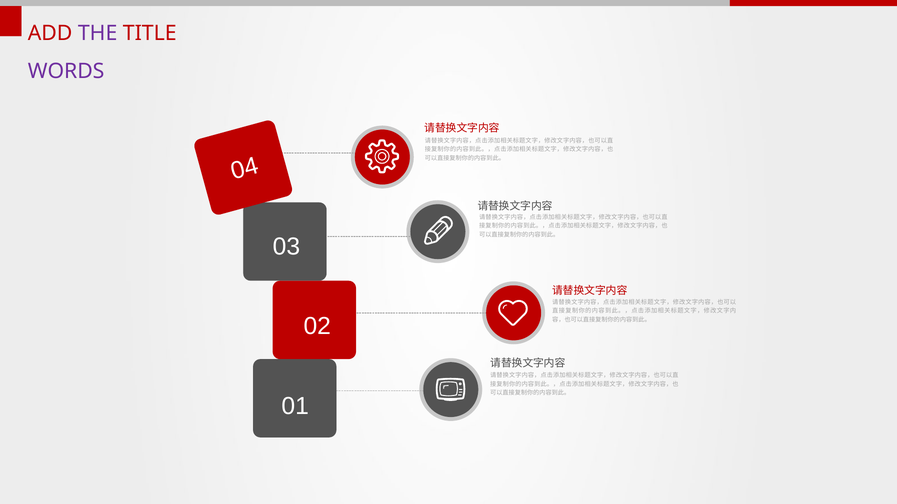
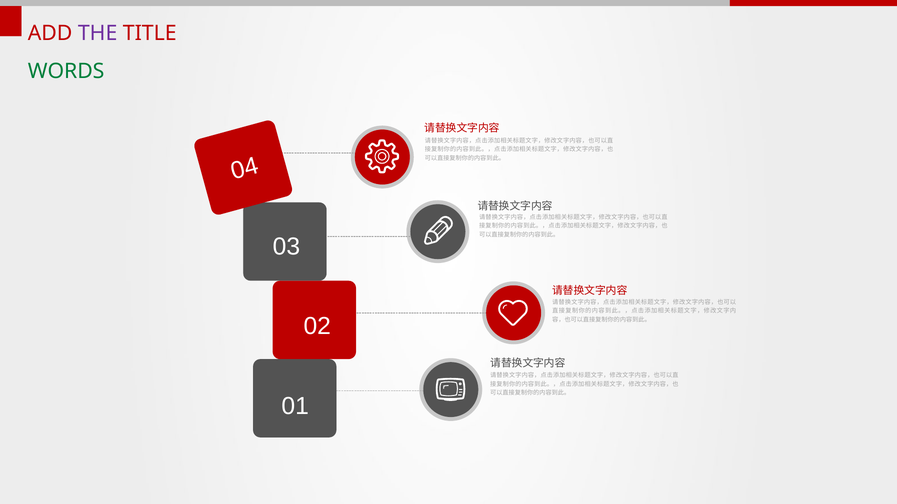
WORDS colour: purple -> green (66, 71)
